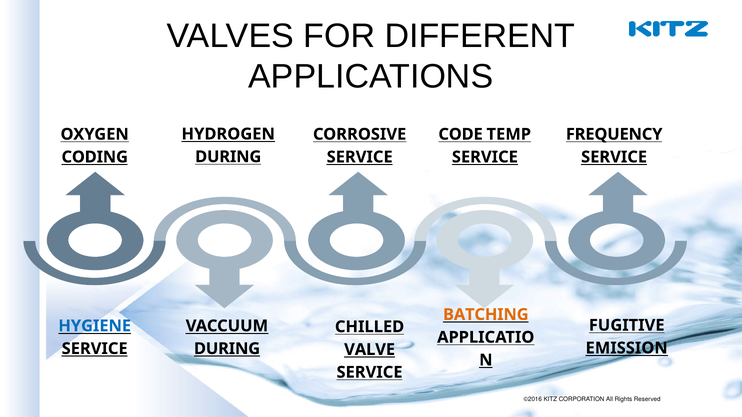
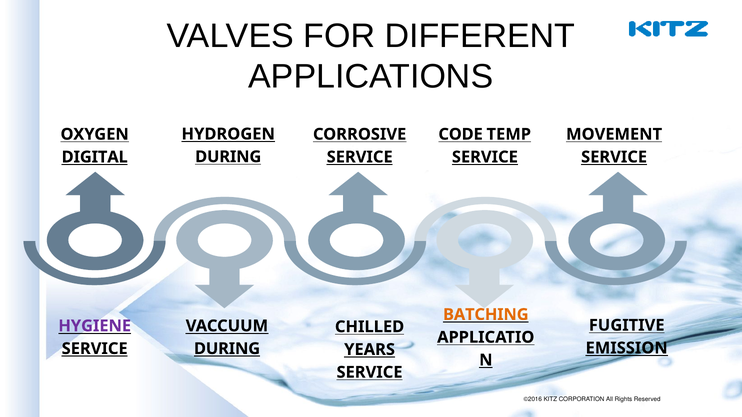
FREQUENCY: FREQUENCY -> MOVEMENT (614, 134)
CODING: CODING -> DIGITAL (95, 157)
HYGIENE colour: blue -> purple (95, 326)
VALVE: VALVE -> YEARS (370, 350)
